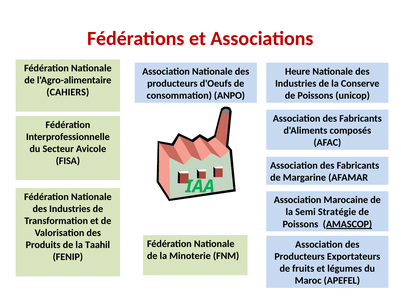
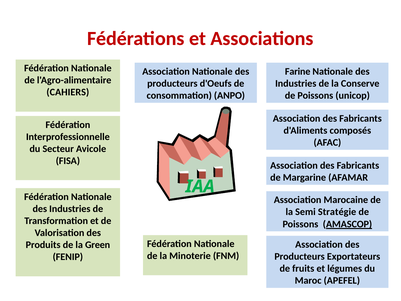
Heure: Heure -> Farine (298, 71)
Taahil: Taahil -> Green (98, 245)
